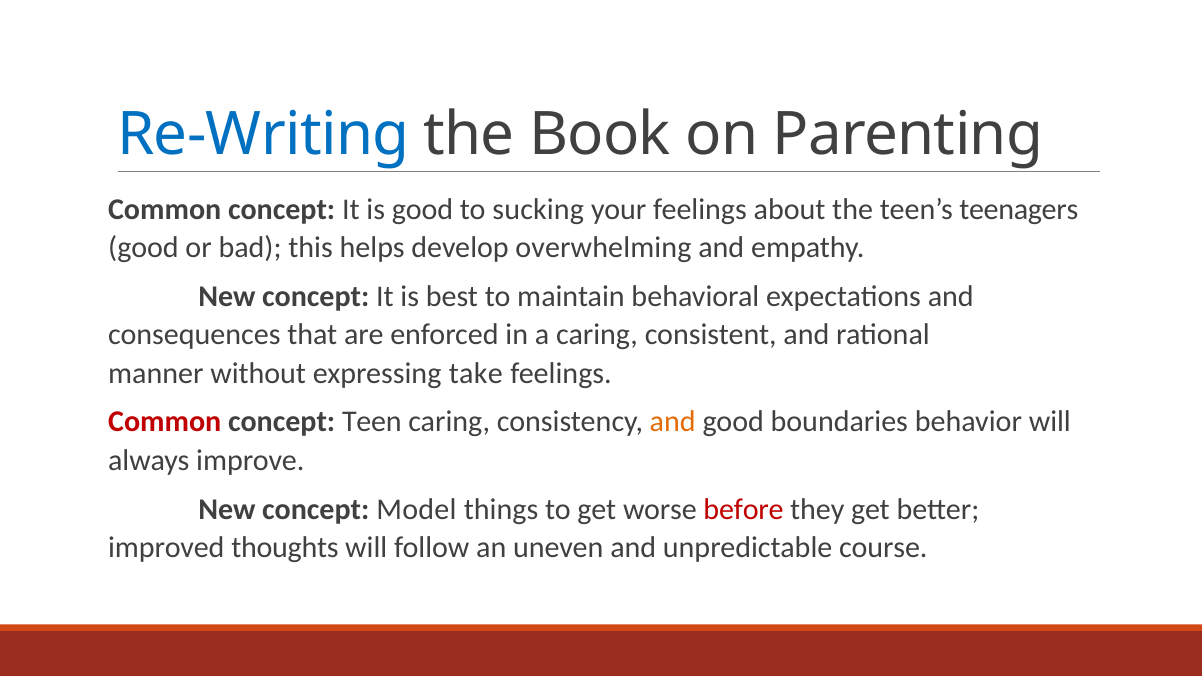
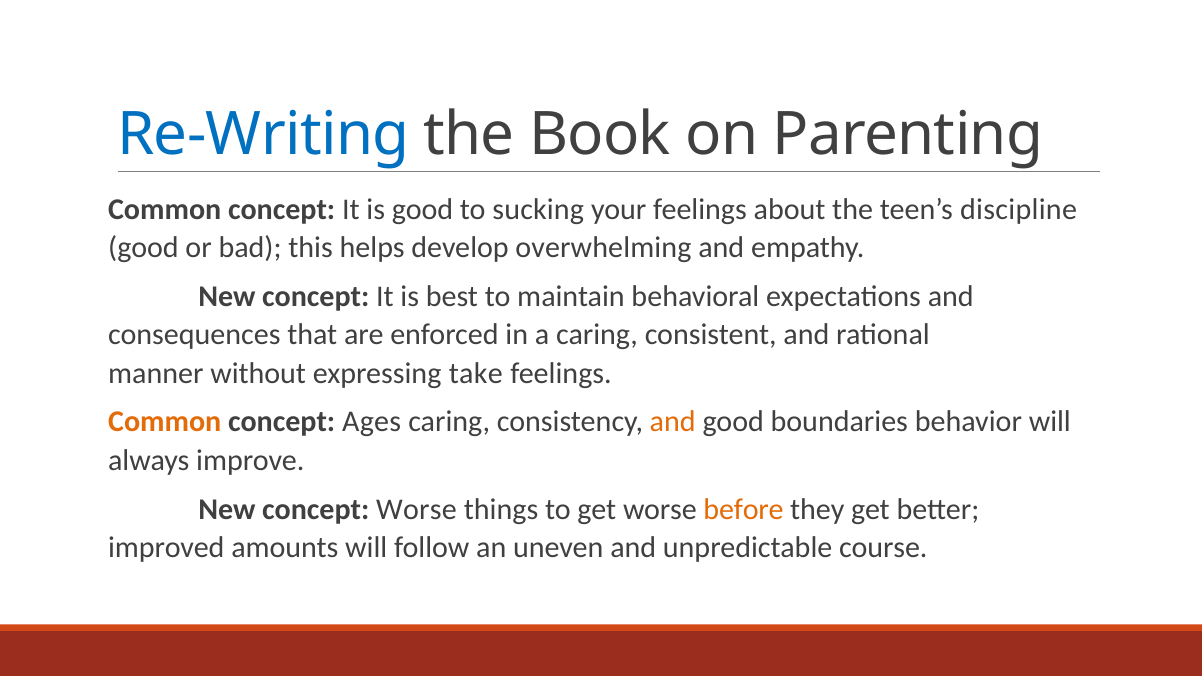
teenagers: teenagers -> discipline (1019, 209)
Common colour: red -> orange (165, 422)
Teen: Teen -> Ages (372, 422)
concept Model: Model -> Worse (416, 509)
before colour: red -> orange (744, 509)
thoughts: thoughts -> amounts (285, 548)
